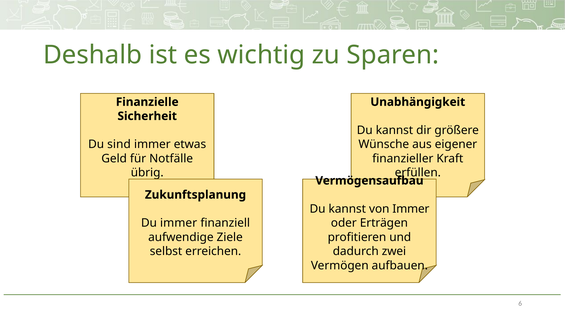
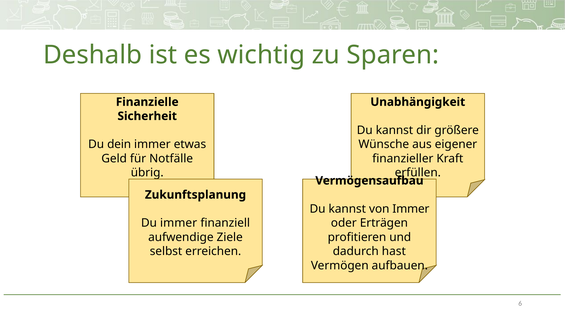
sind: sind -> dein (119, 144)
zwei: zwei -> hast (394, 251)
